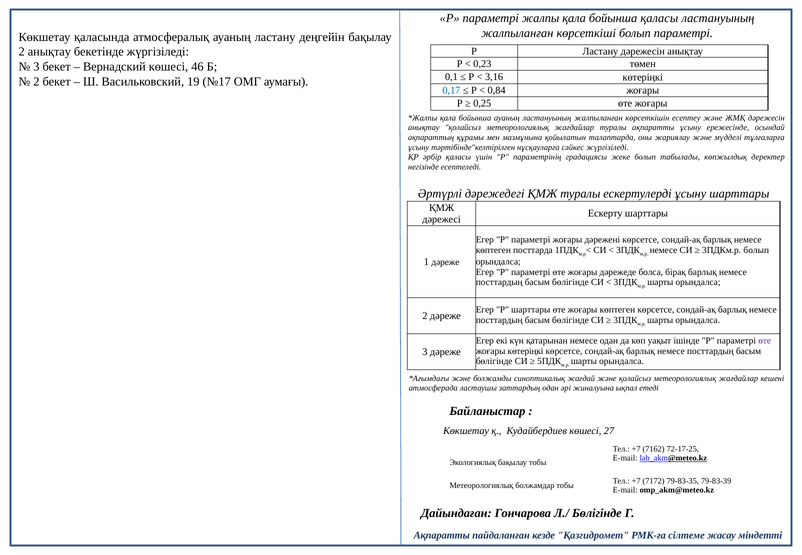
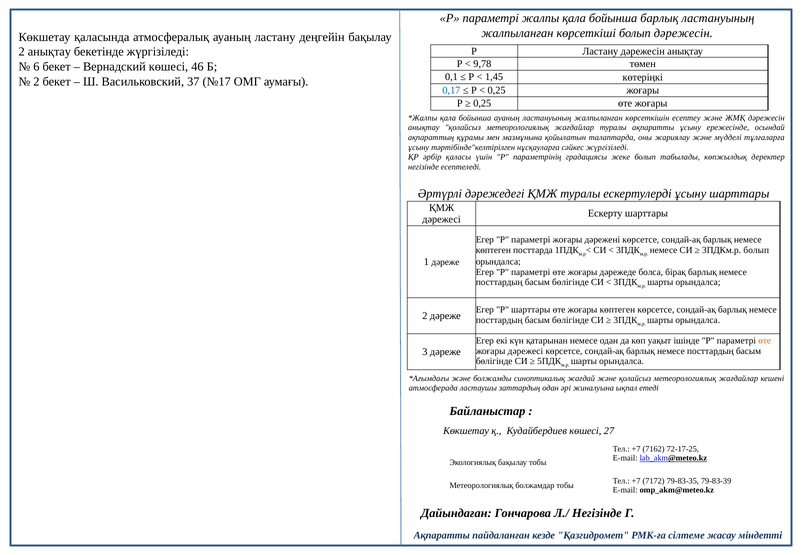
бойынша қаласы: қаласы -> барлық (659, 18)
болып параметрі: параметрі -> дәрежесін (683, 33)
0,23: 0,23 -> 9,78 (482, 64)
3: 3 -> 6 (36, 67)
3,16: 3,16 -> 1,45 (494, 77)
19: 19 -> 37 (193, 82)
0,84: 0,84 -> 0,25 (497, 90)
өте colour: purple -> orange (765, 341)
жоғары көтеріңкі: көтеріңкі -> дәрежесі (525, 351)
Л./ Бөлігінде: Бөлігінде -> Негізінде (597, 513)
